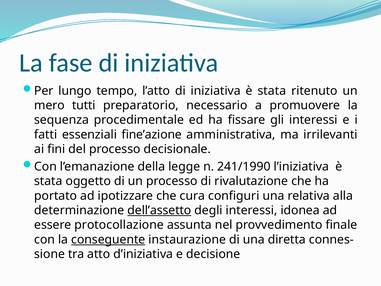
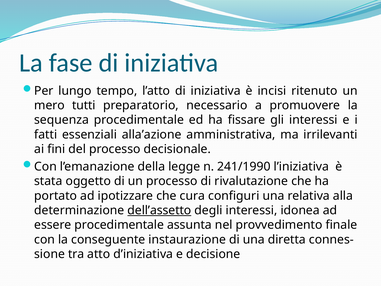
iniziativa è stata: stata -> incisi (272, 91)
fine’azione: fine’azione -> alla’azione (152, 134)
essere protocollazione: protocollazione -> procedimentale (119, 225)
conseguente underline: present -> none (108, 239)
